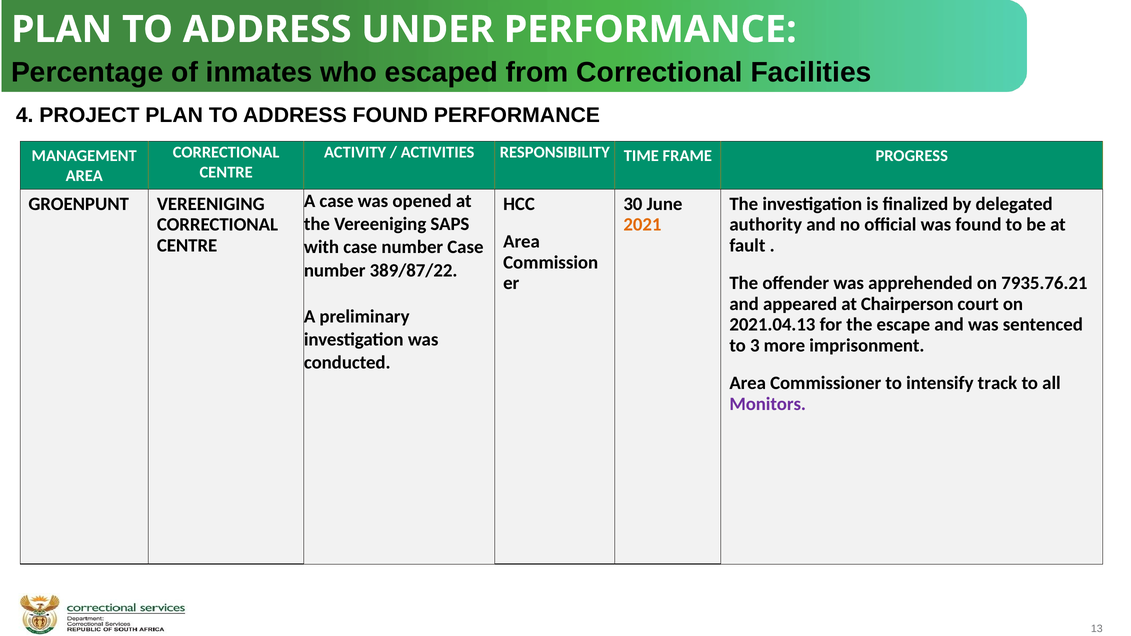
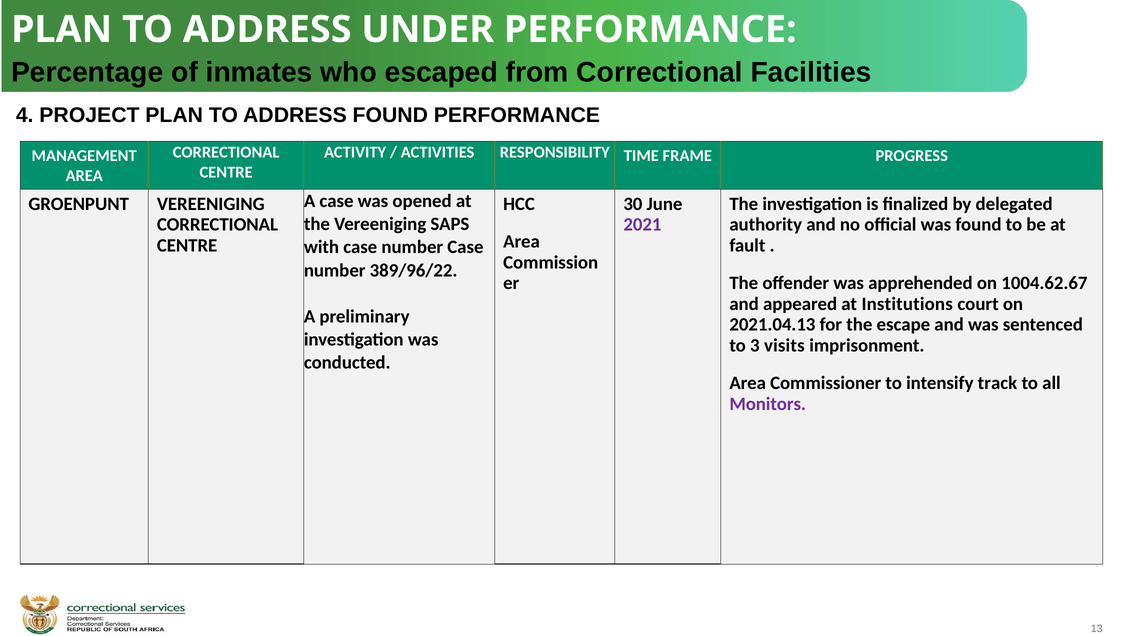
2021 colour: orange -> purple (642, 225)
389/87/22: 389/87/22 -> 389/96/22 (414, 270)
7935.76.21: 7935.76.21 -> 1004.62.67 (1044, 283)
Chairperson: Chairperson -> Institutions (907, 304)
more: more -> visits (784, 346)
